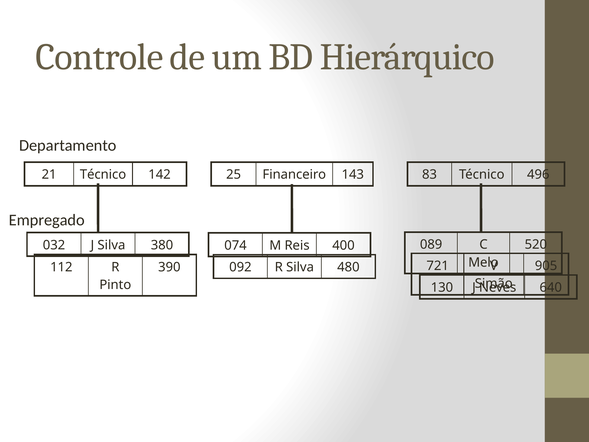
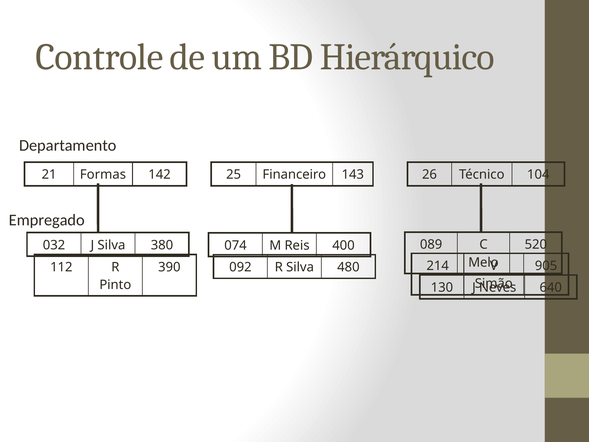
21 Técnico: Técnico -> Formas (103, 175)
83: 83 -> 26 (429, 175)
496: 496 -> 104 (538, 175)
721: 721 -> 214 (438, 266)
